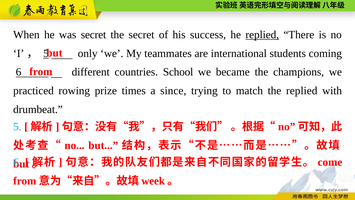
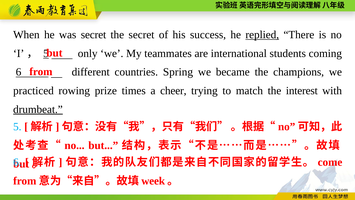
School: School -> Spring (178, 72)
since: since -> cheer (173, 91)
the replied: replied -> interest (302, 91)
drumbeat underline: none -> present (38, 109)
